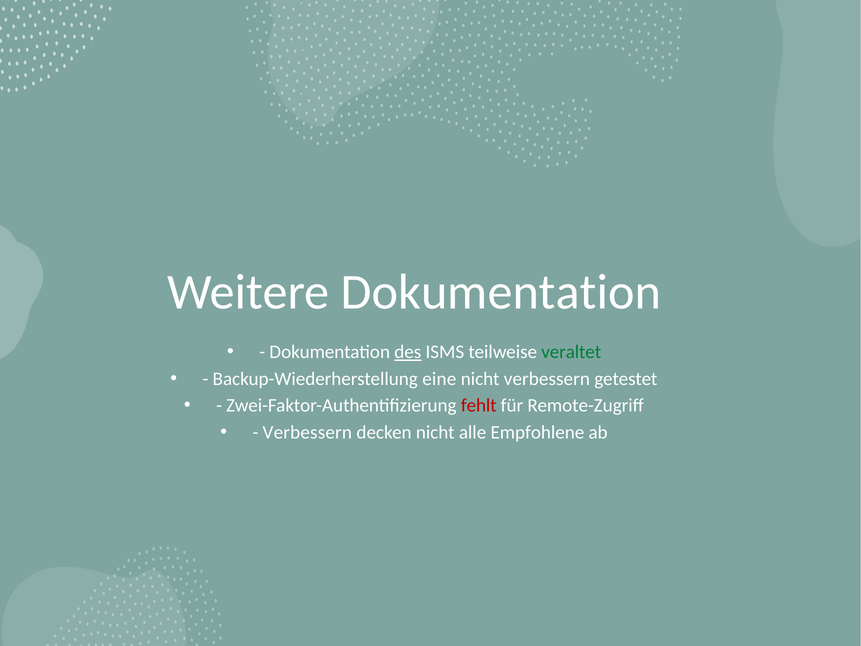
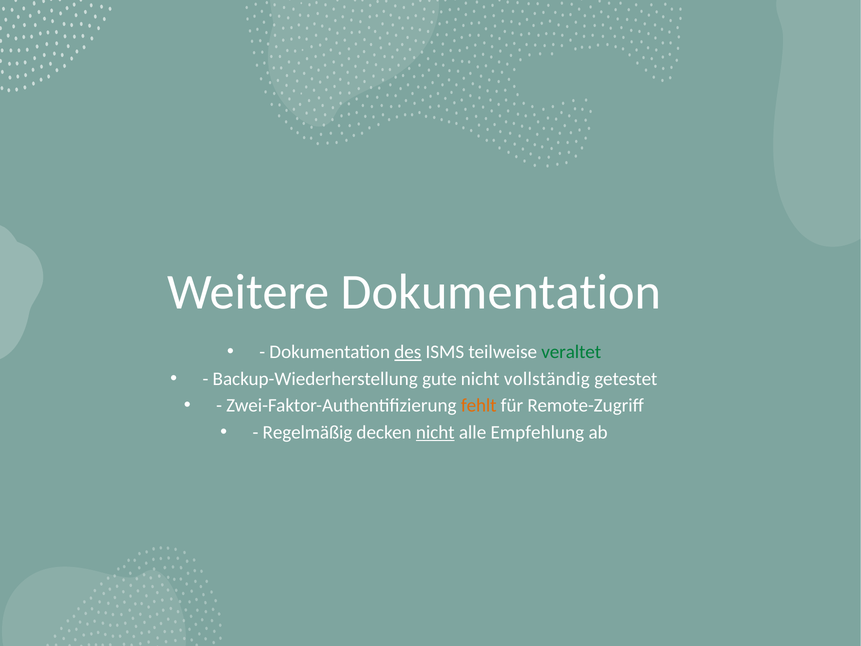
eine: eine -> gute (439, 379)
nicht verbessern: verbessern -> vollständig (547, 379)
fehlt colour: red -> orange (479, 405)
Verbessern: Verbessern -> Regelmäßig (307, 432)
nicht underline: none -> present (435, 432)
Empfohlene: Empfohlene -> Empfehlung (537, 432)
